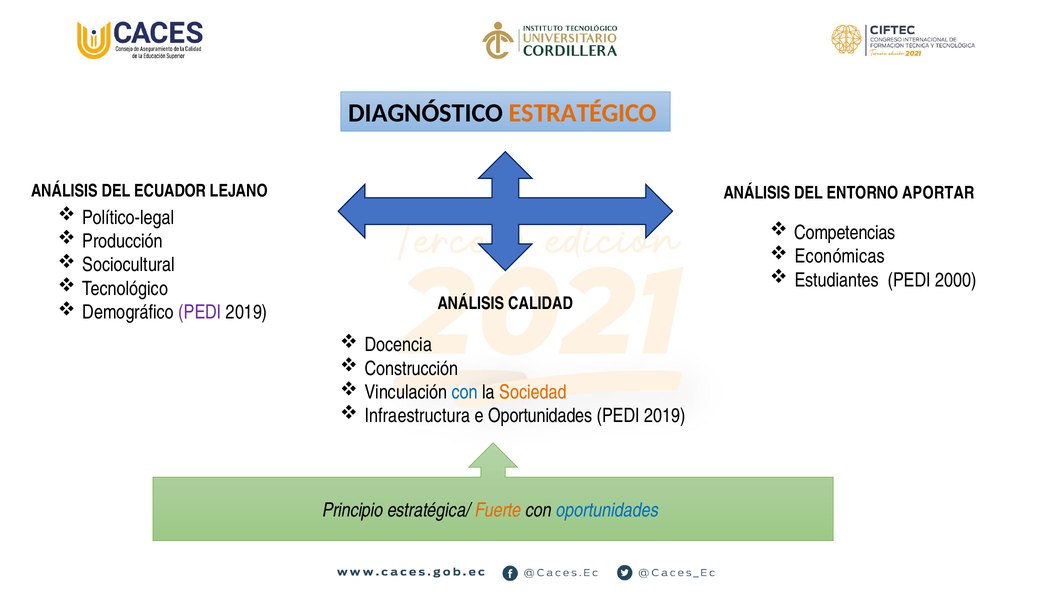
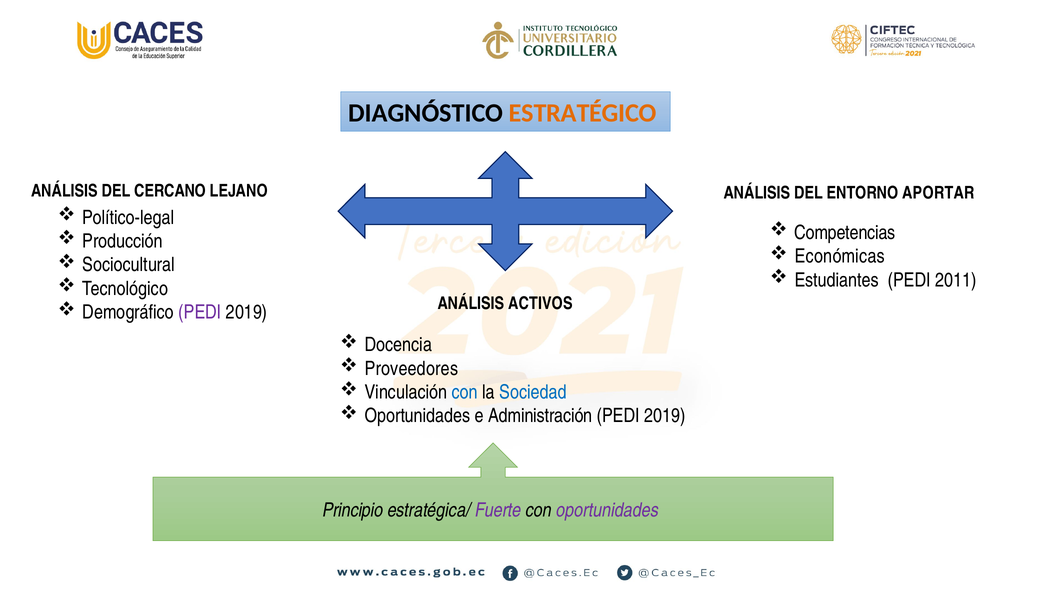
ECUADOR: ECUADOR -> CERCANO (170, 191)
2000: 2000 -> 2011 (956, 280)
CALIDAD: CALIDAD -> ACTIVOS (541, 303)
Construcción: Construcción -> Proveedores (411, 368)
Sociedad colour: orange -> blue (533, 392)
Infraestructura: Infraestructura -> Oportunidades (418, 416)
e Oportunidades: Oportunidades -> Administración (540, 416)
Fuerte colour: orange -> purple (498, 510)
oportunidades colour: blue -> purple (608, 510)
